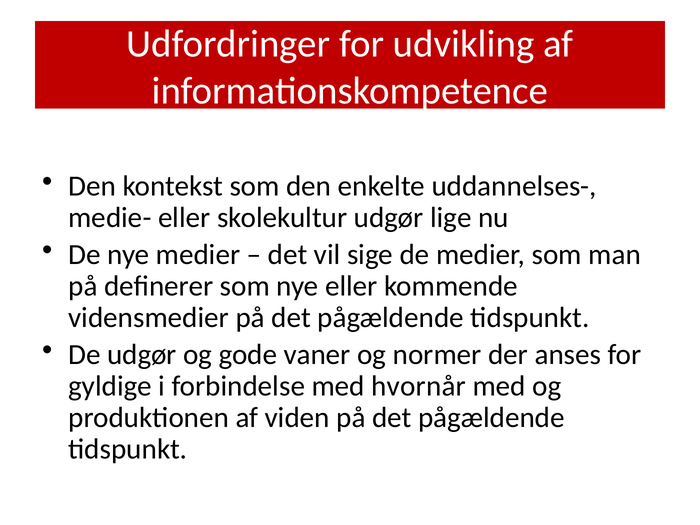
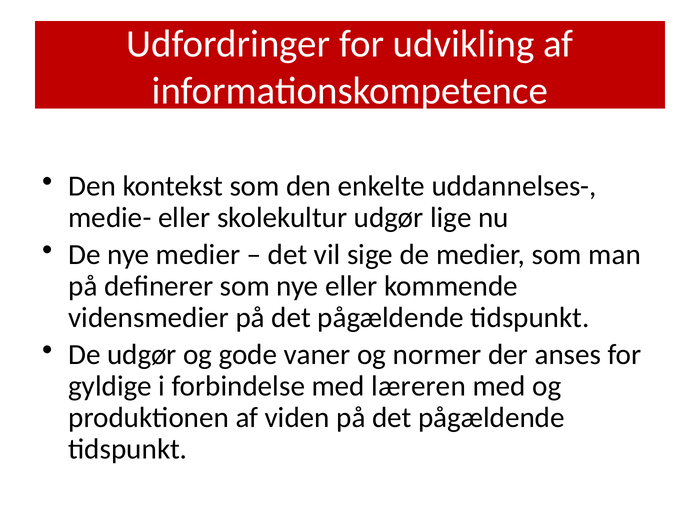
hvornår: hvornår -> læreren (419, 386)
